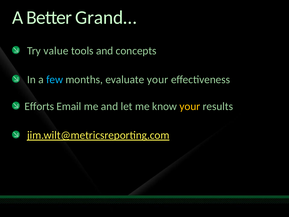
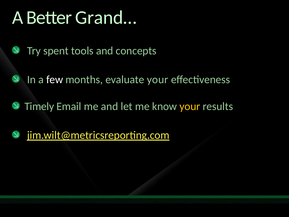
value: value -> spent (56, 51)
few colour: light blue -> white (55, 79)
Efforts: Efforts -> Timely (39, 106)
